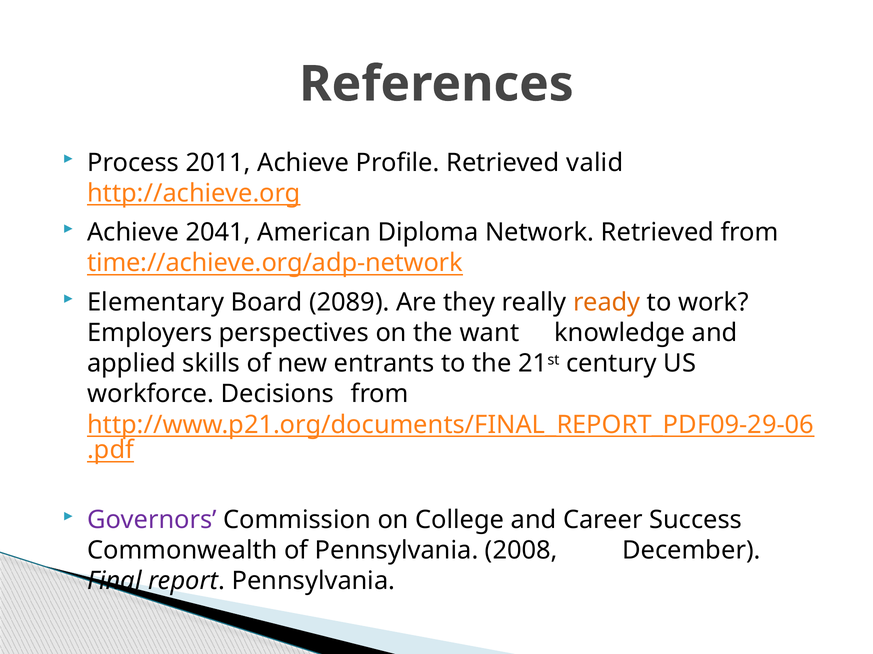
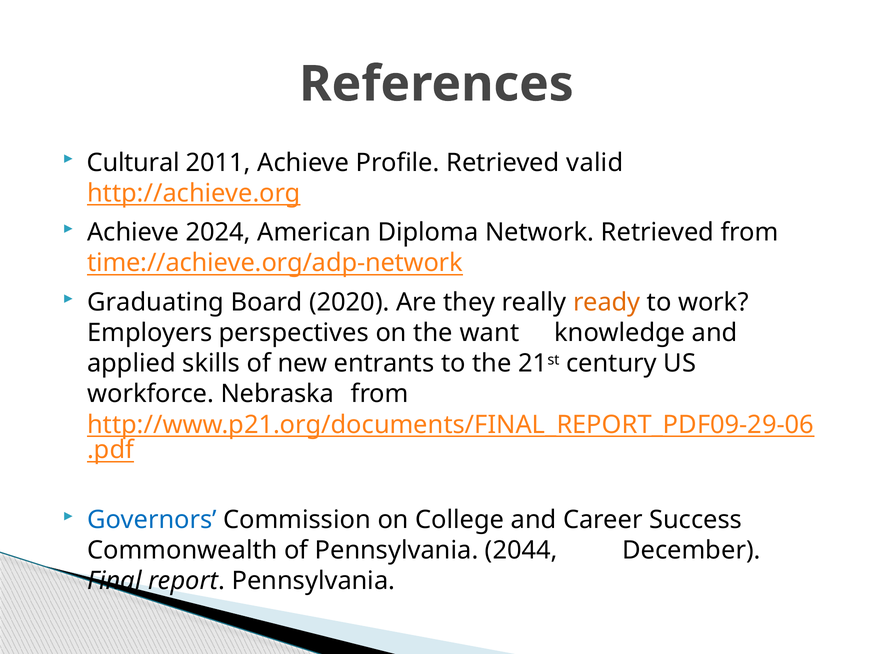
Process: Process -> Cultural (133, 163)
2041: 2041 -> 2024 (218, 233)
Elementary: Elementary -> Graduating (156, 303)
2089: 2089 -> 2020 (349, 303)
Decisions: Decisions -> Nebraska (277, 395)
Governors colour: purple -> blue (152, 521)
2008: 2008 -> 2044 (521, 551)
